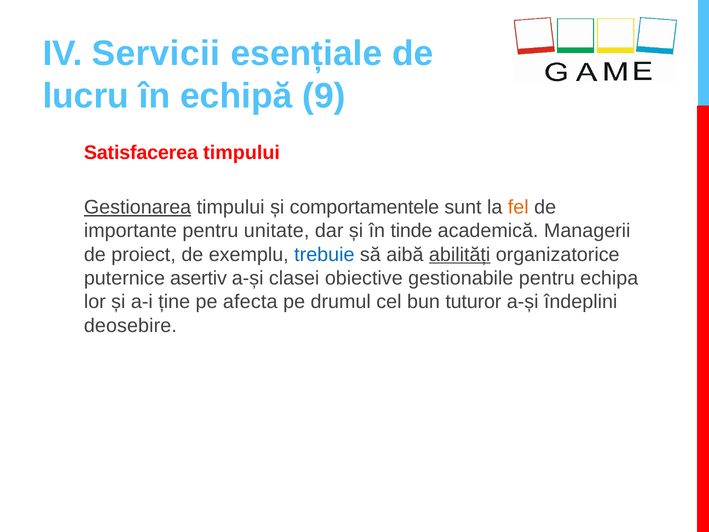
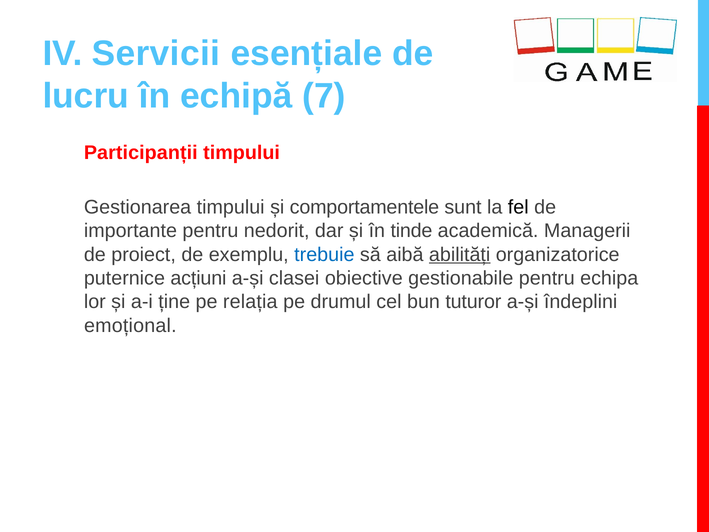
9: 9 -> 7 (324, 96)
Satisfacerea: Satisfacerea -> Participanții (141, 153)
Gestionarea underline: present -> none (138, 207)
fel colour: orange -> black (518, 207)
unitate: unitate -> nedorit (277, 231)
asertiv: asertiv -> acțiuni (198, 278)
afecta: afecta -> relația (250, 302)
deosebire: deosebire -> emoțional (130, 325)
